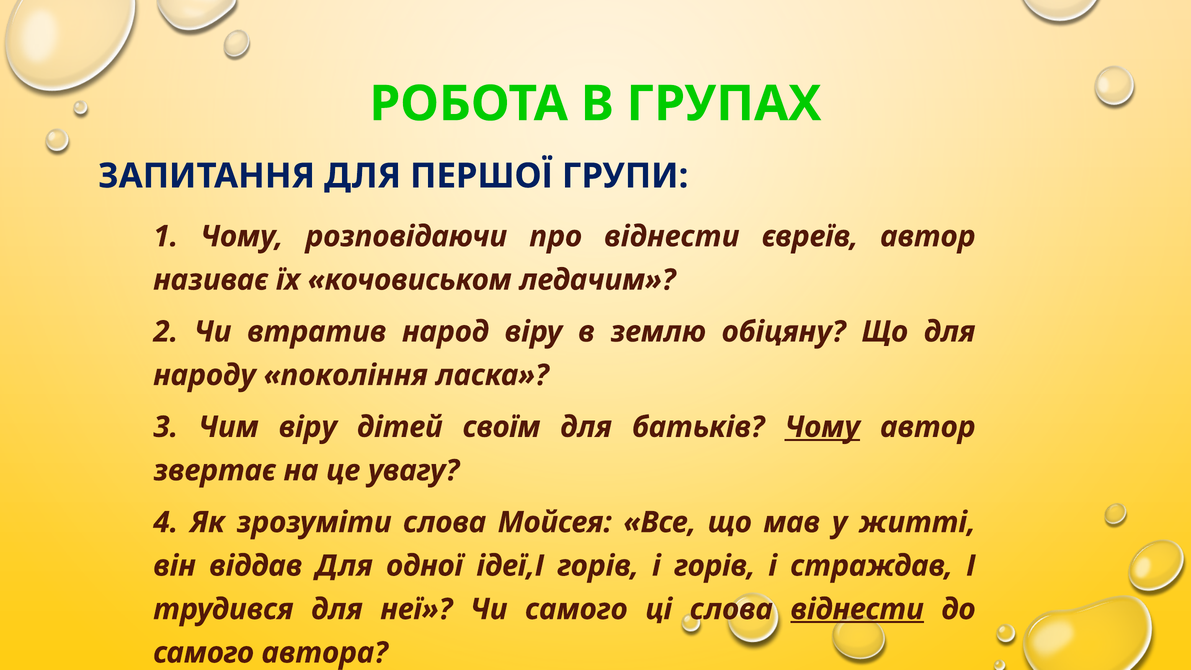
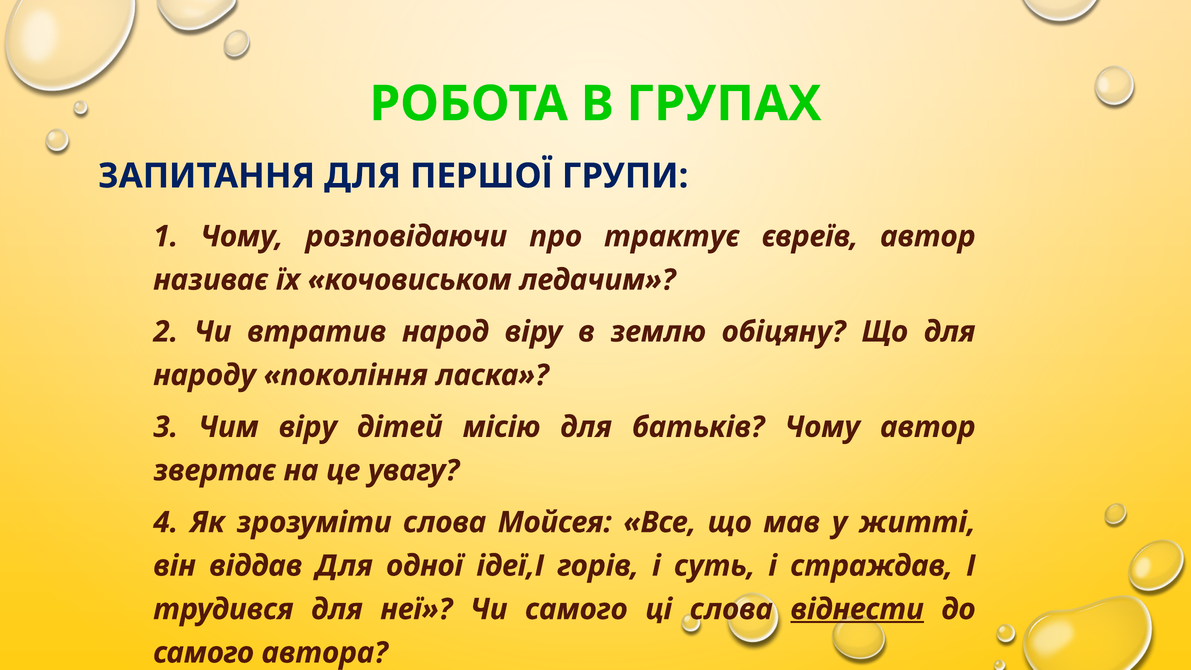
про віднести: віднести -> трактує (672, 236)
своїм: своїм -> місію (502, 427)
Чому underline: present -> none (822, 427)
і горів: горів -> суть (715, 566)
